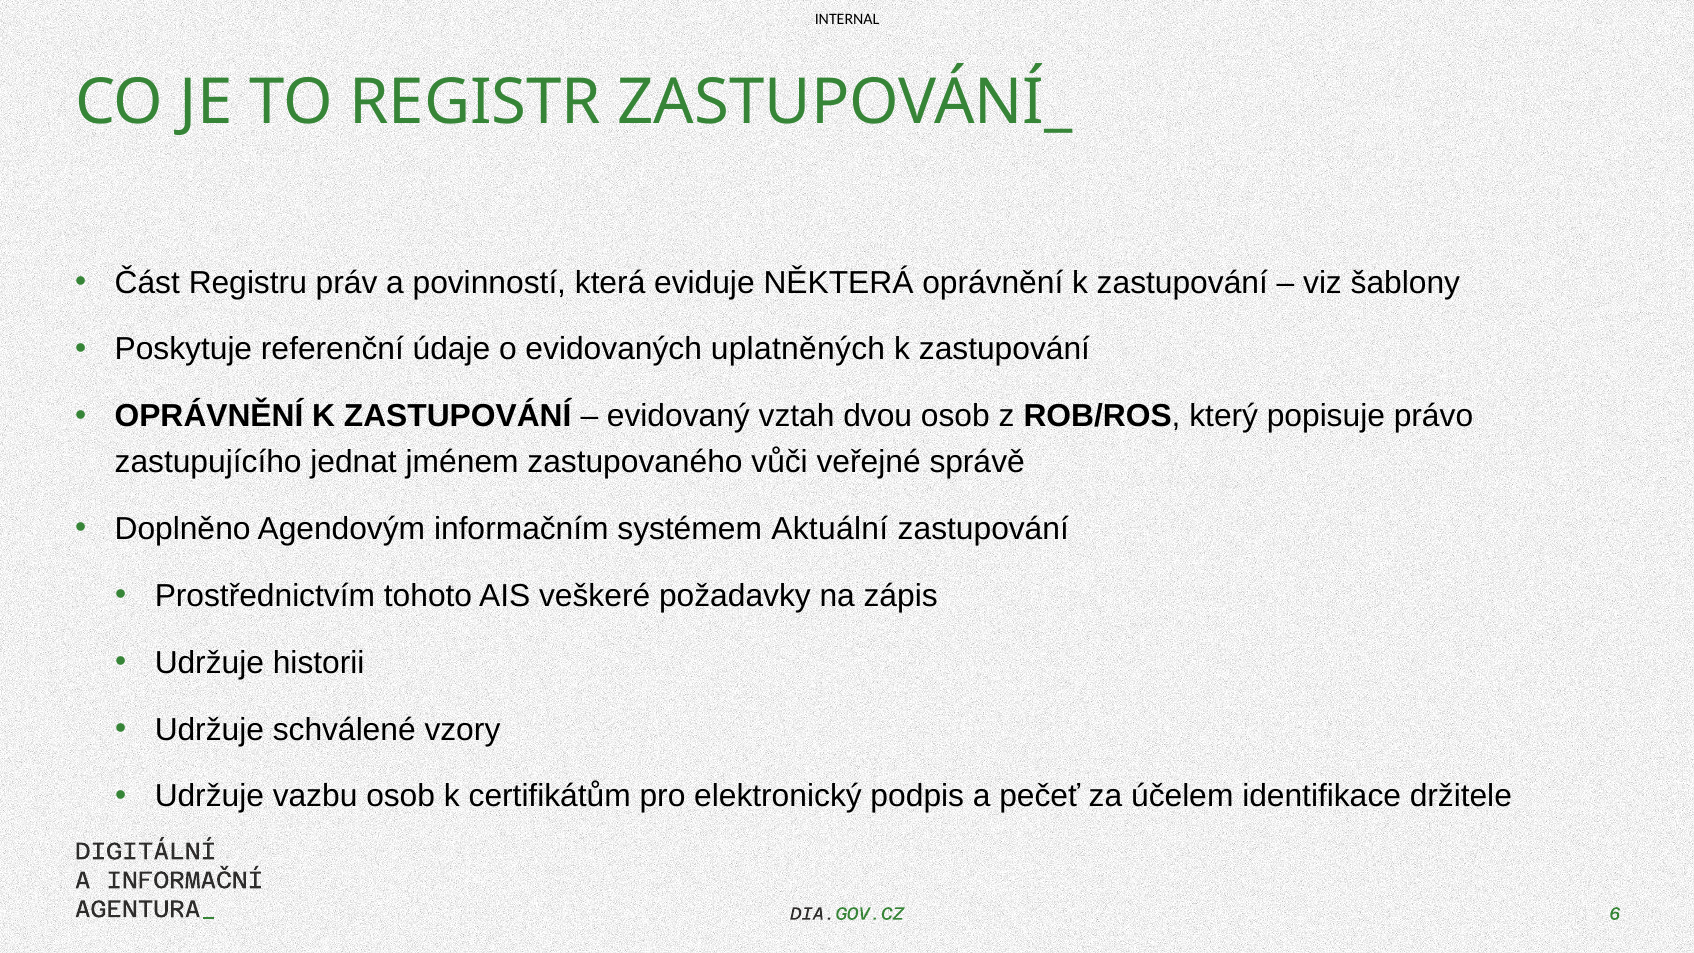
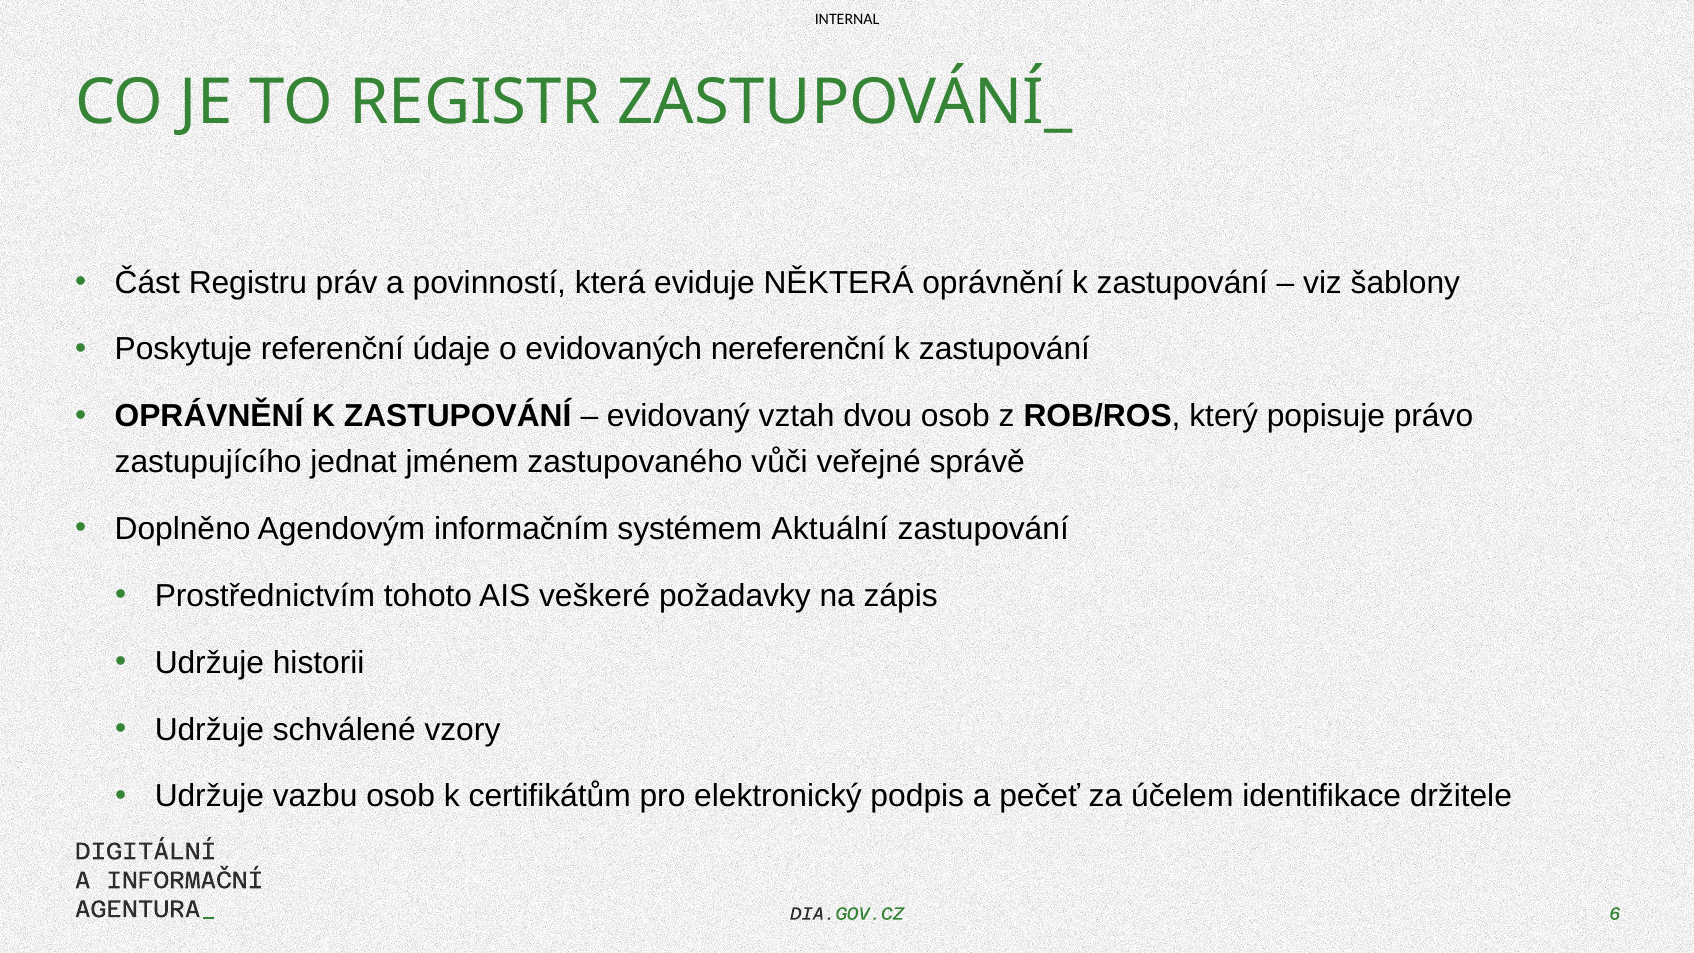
uplatněných: uplatněných -> nereferenční (798, 349)
